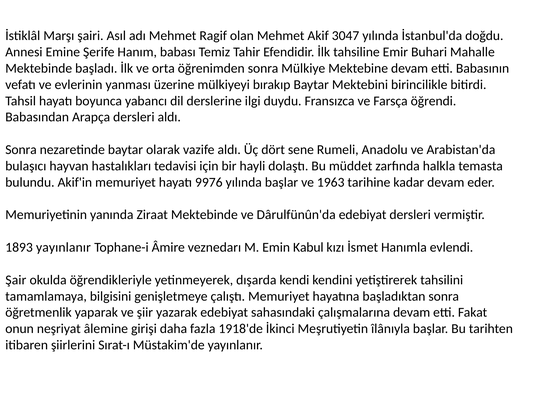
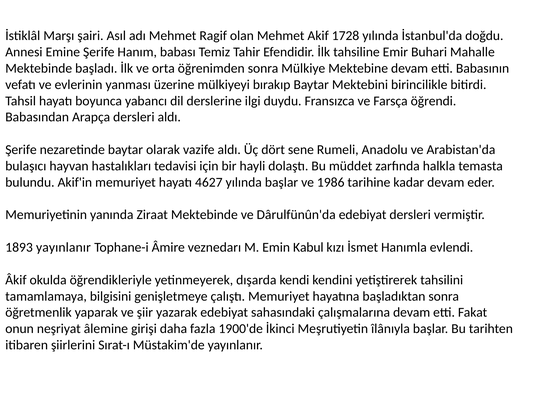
3047: 3047 -> 1728 (346, 36)
Sonra: Sonra -> Şerife (21, 150)
9976: 9976 -> 4627 (209, 182)
1963: 1963 -> 1986 (331, 182)
Şair: Şair -> Âkif (16, 280)
1918'de: 1918'de -> 1900'de (241, 329)
